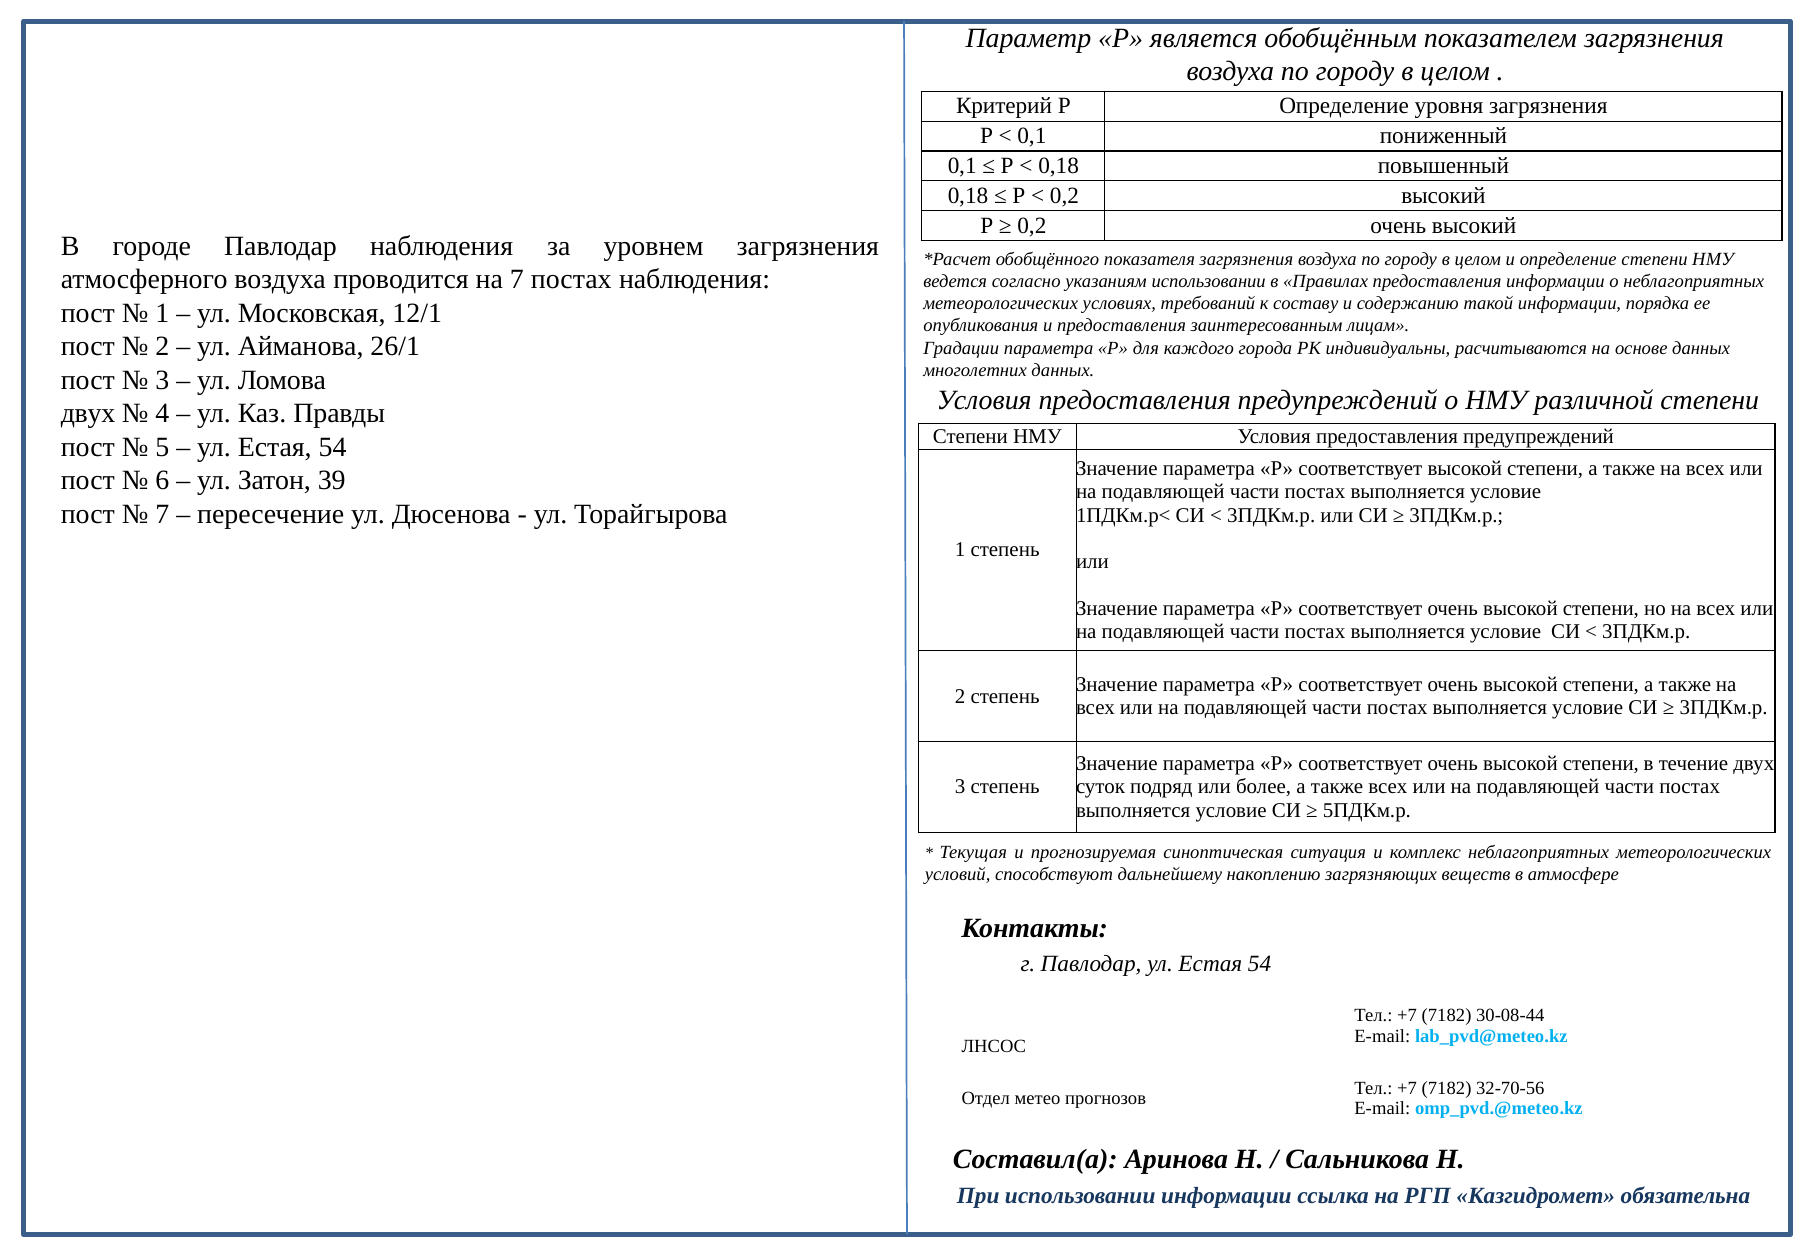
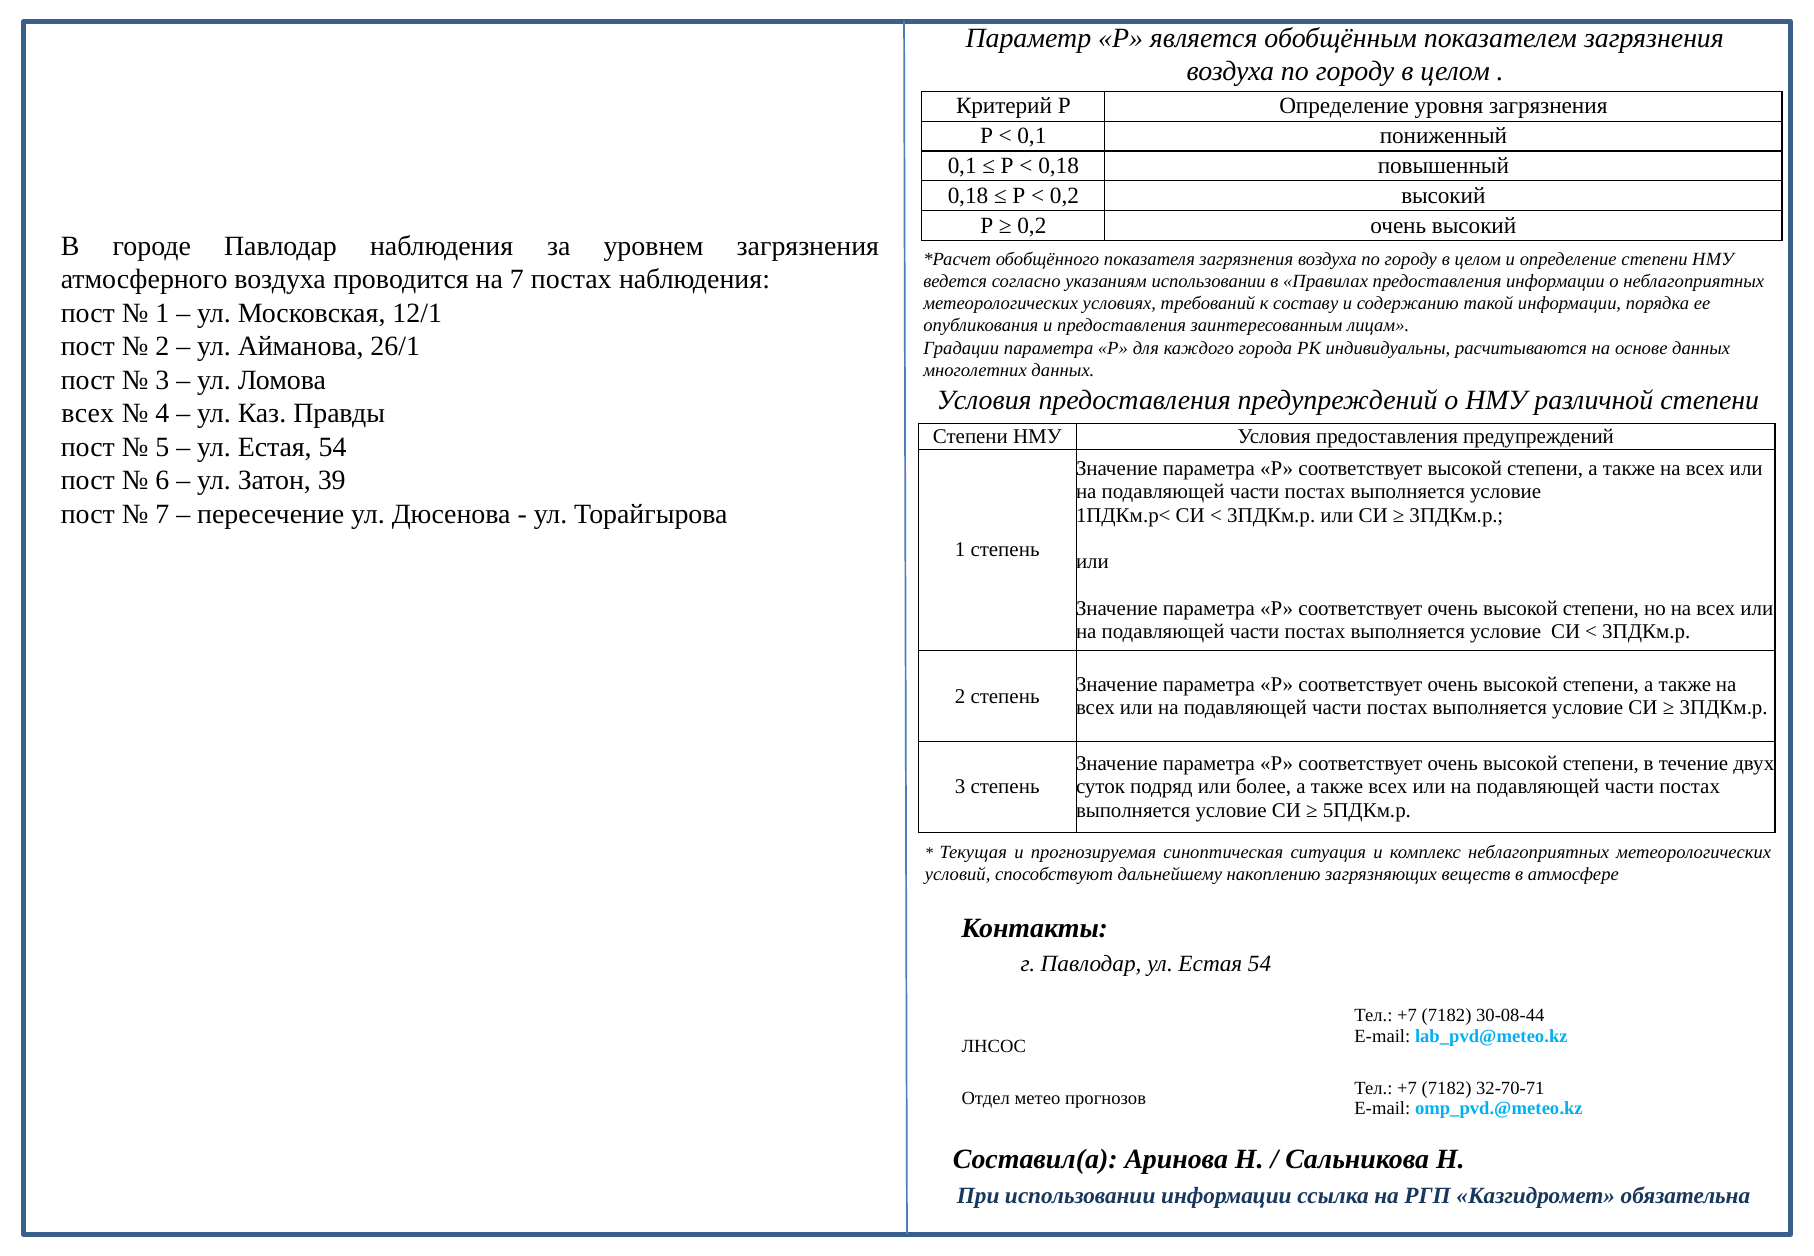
двух: двух -> всех (88, 413)
32-70-56: 32-70-56 -> 32-70-71 (1510, 1088)
